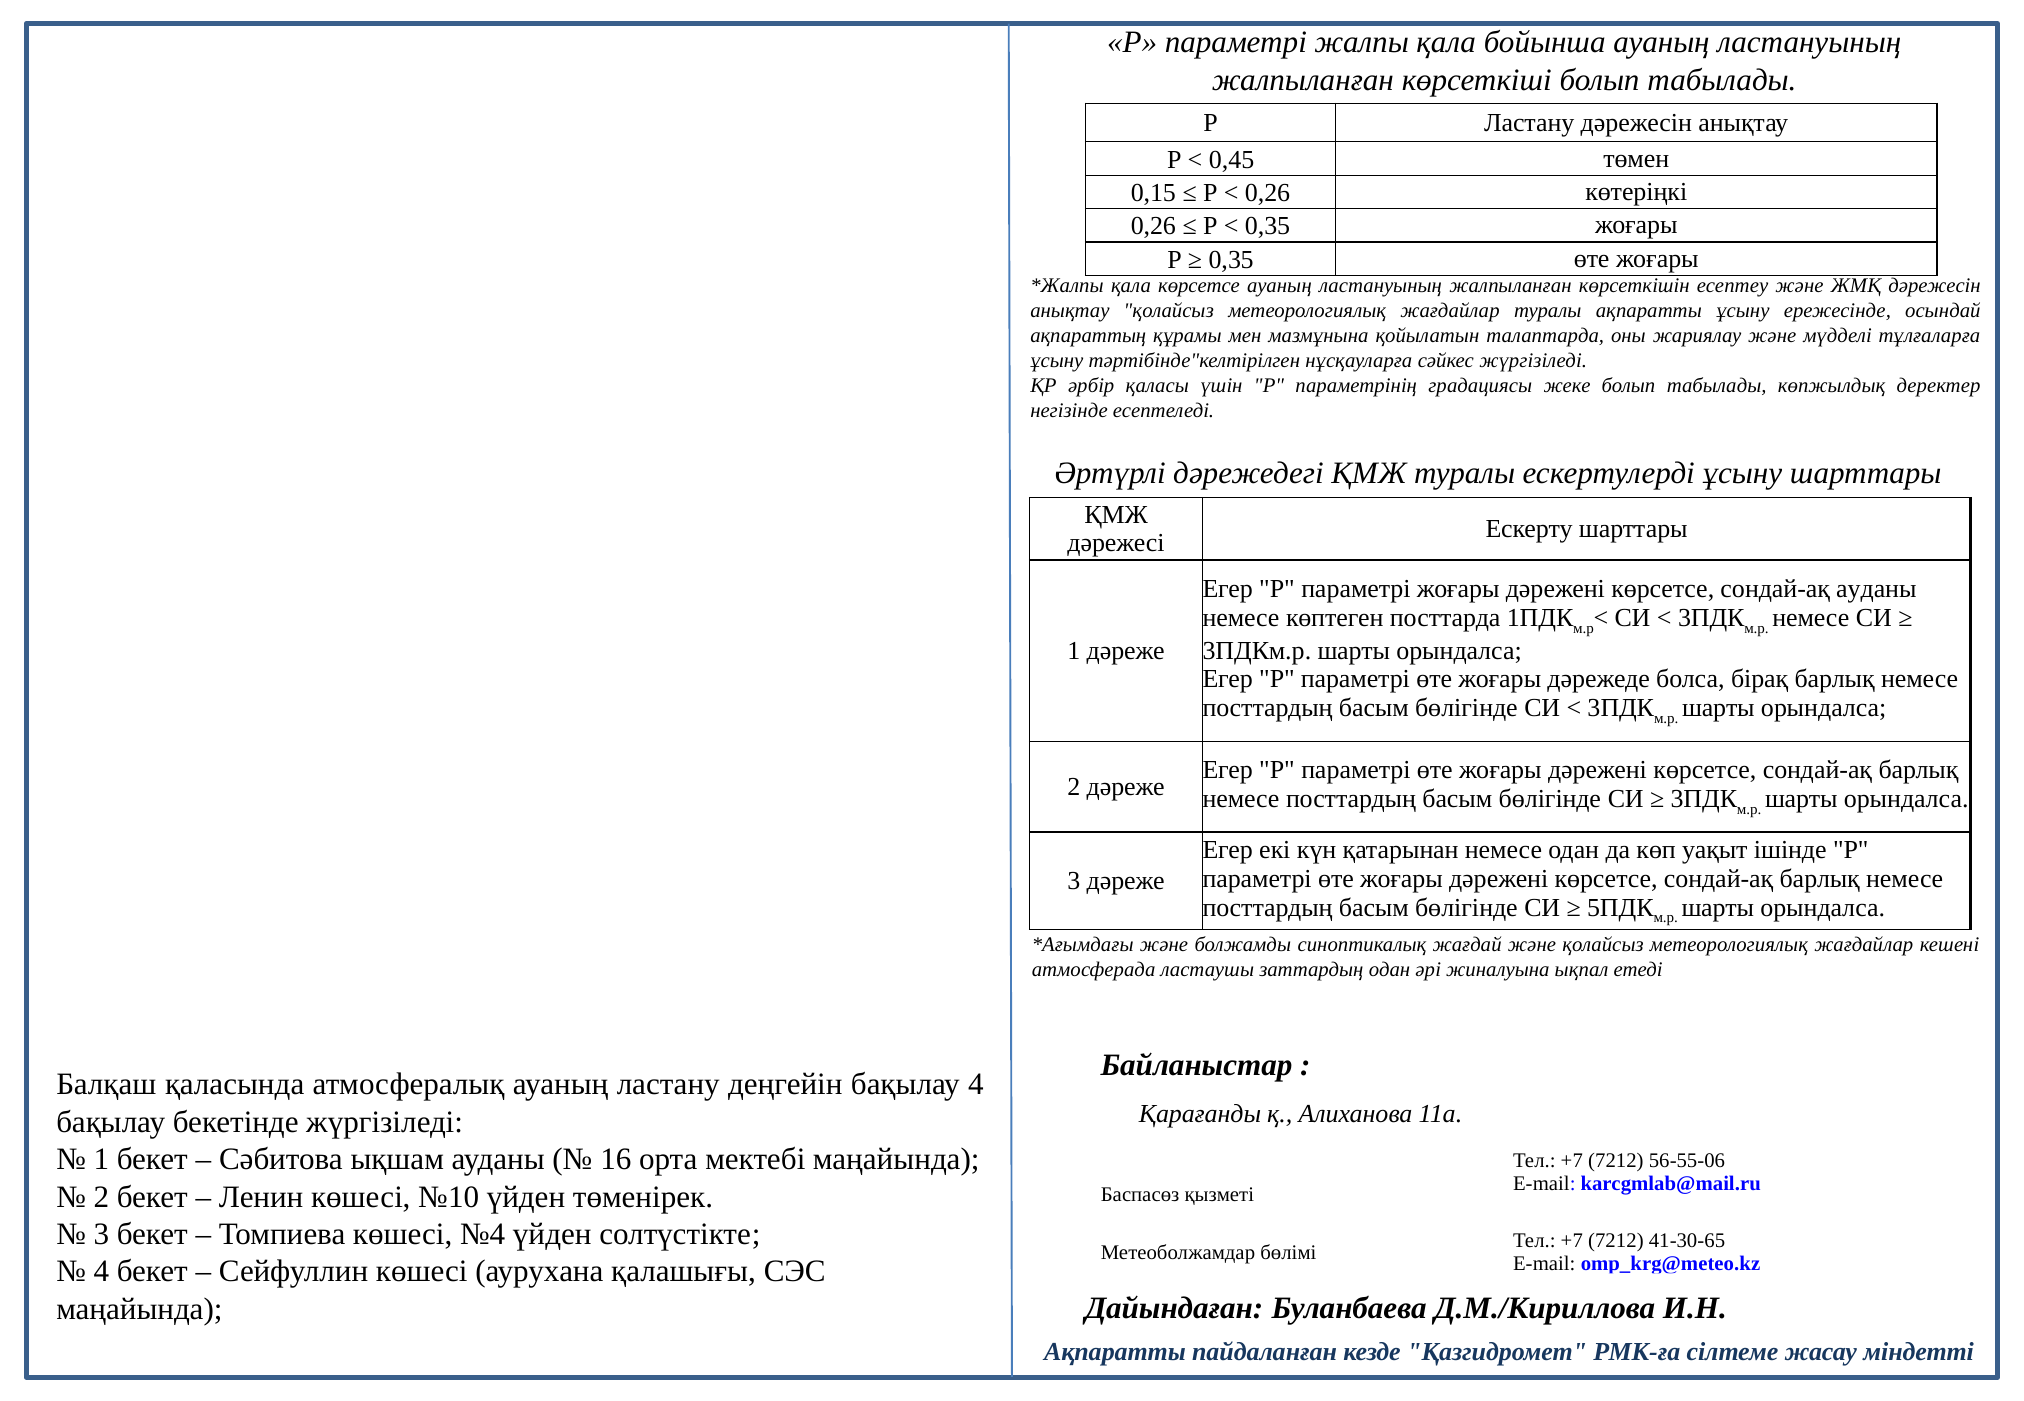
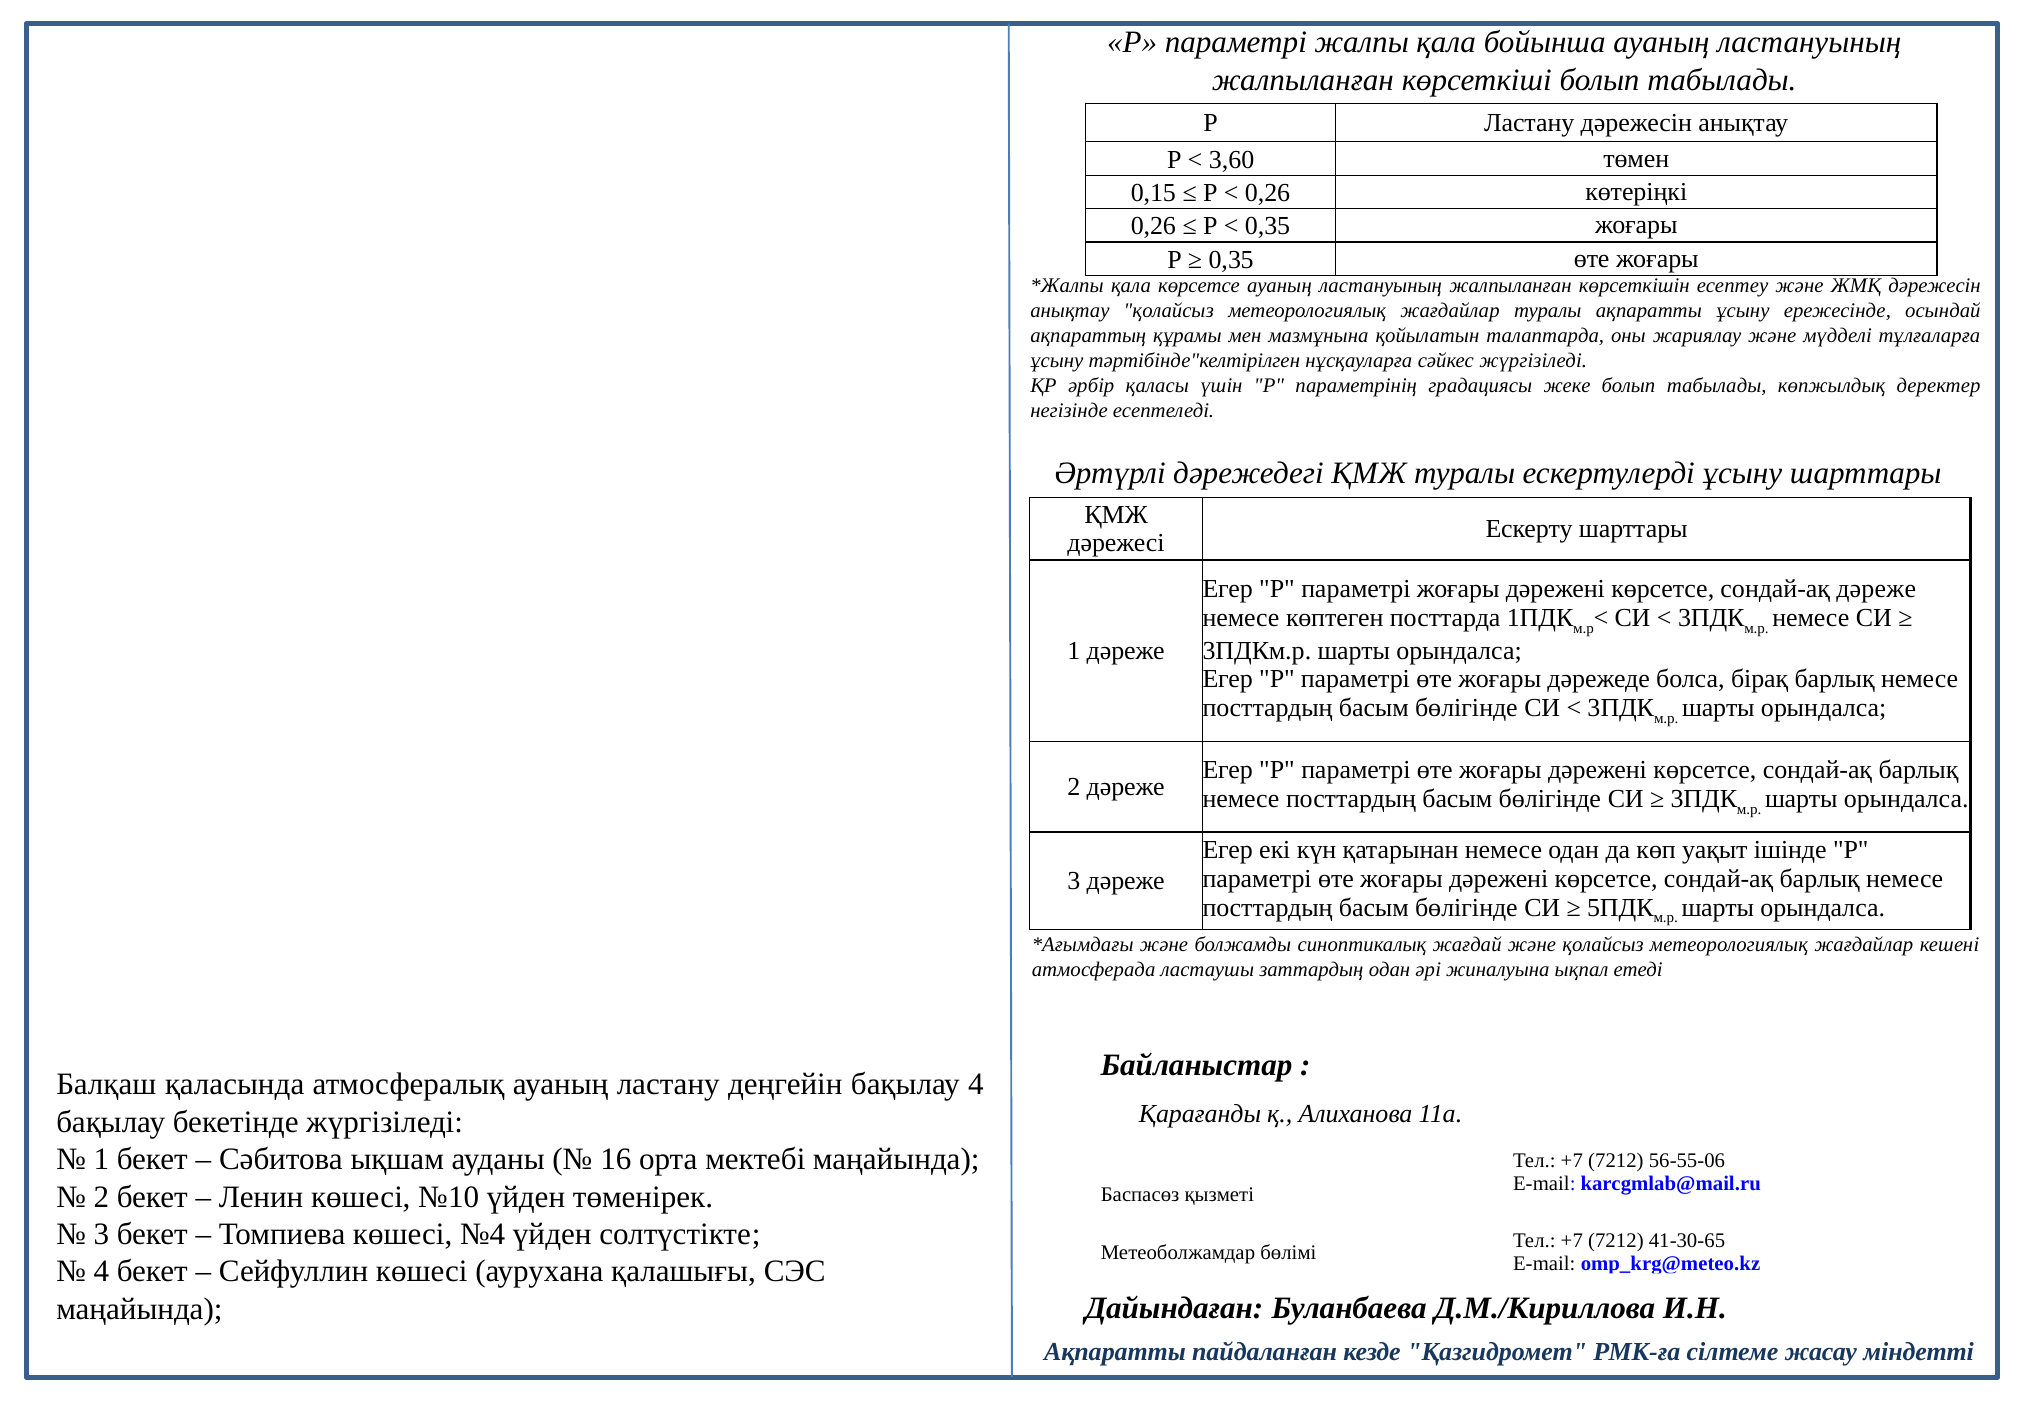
0,45: 0,45 -> 3,60 (1232, 160)
сондай-ақ ауданы: ауданы -> дәреже (1876, 590)
